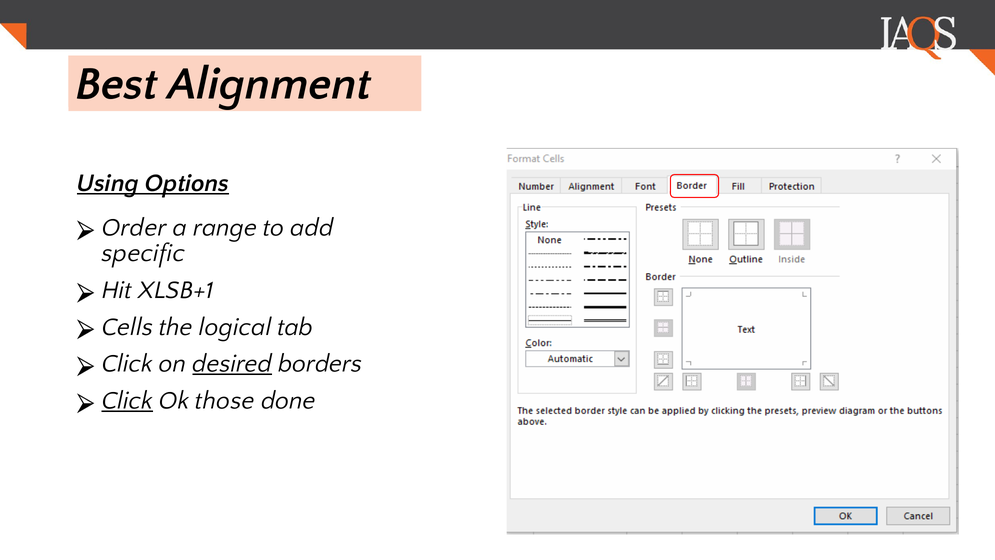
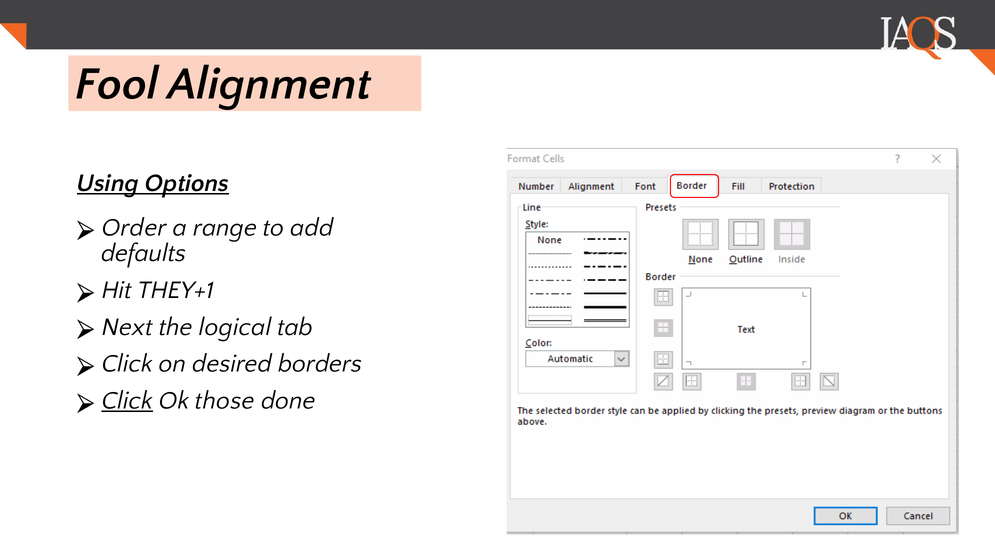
Best: Best -> Fool (117, 84)
specific: specific -> defaults (144, 253)
XLSB+1: XLSB+1 -> THEY+1 (176, 290)
Cells: Cells -> Next (127, 327)
desired underline: present -> none (232, 363)
